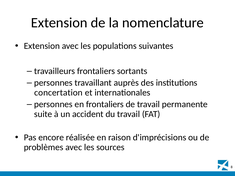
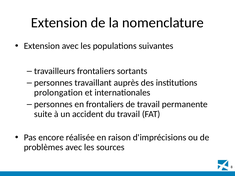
concertation: concertation -> prolongation (58, 93)
